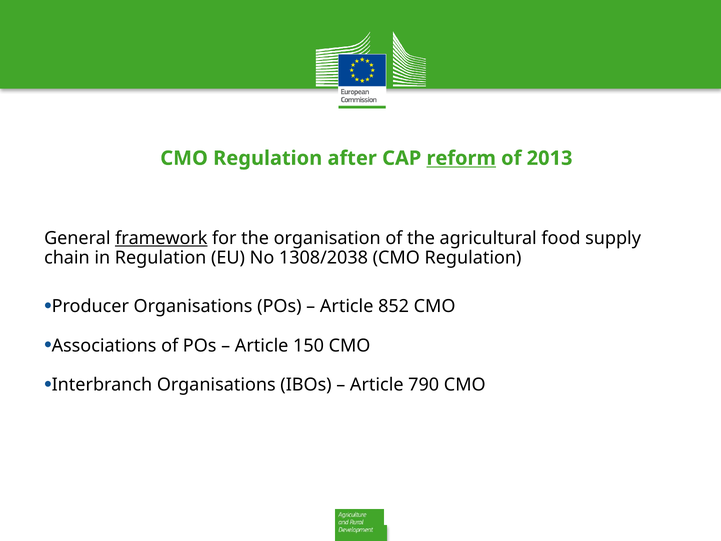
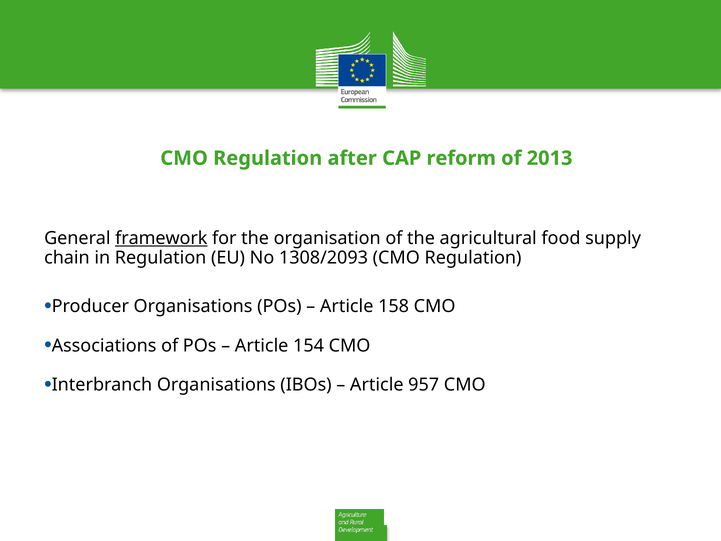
reform underline: present -> none (461, 158)
1308/2038: 1308/2038 -> 1308/2093 (324, 258)
852: 852 -> 158 (394, 306)
150: 150 -> 154 (309, 345)
790: 790 -> 957 (424, 385)
